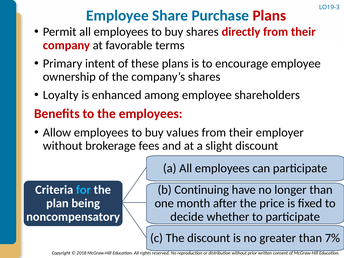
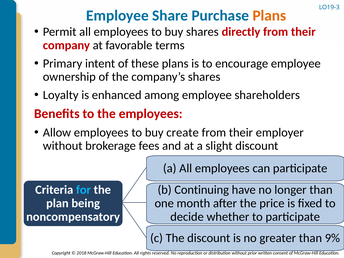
Plans colour: red -> orange (269, 15)
values: values -> create (183, 132)
7%: 7% -> 9% (332, 238)
